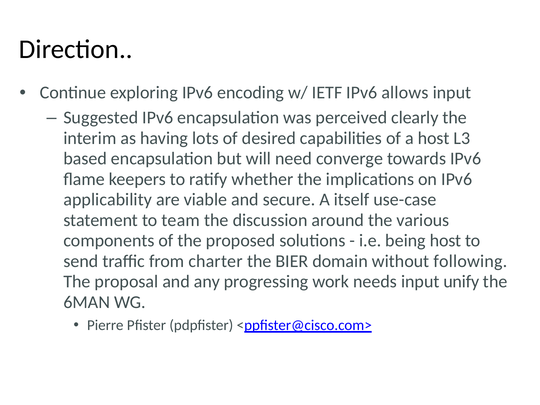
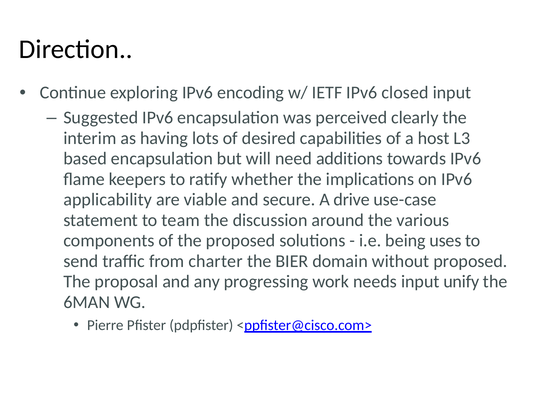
allows: allows -> closed (405, 93)
converge: converge -> additions (350, 159)
itself: itself -> drive (352, 200)
being host: host -> uses (445, 241)
without following: following -> proposed (470, 261)
